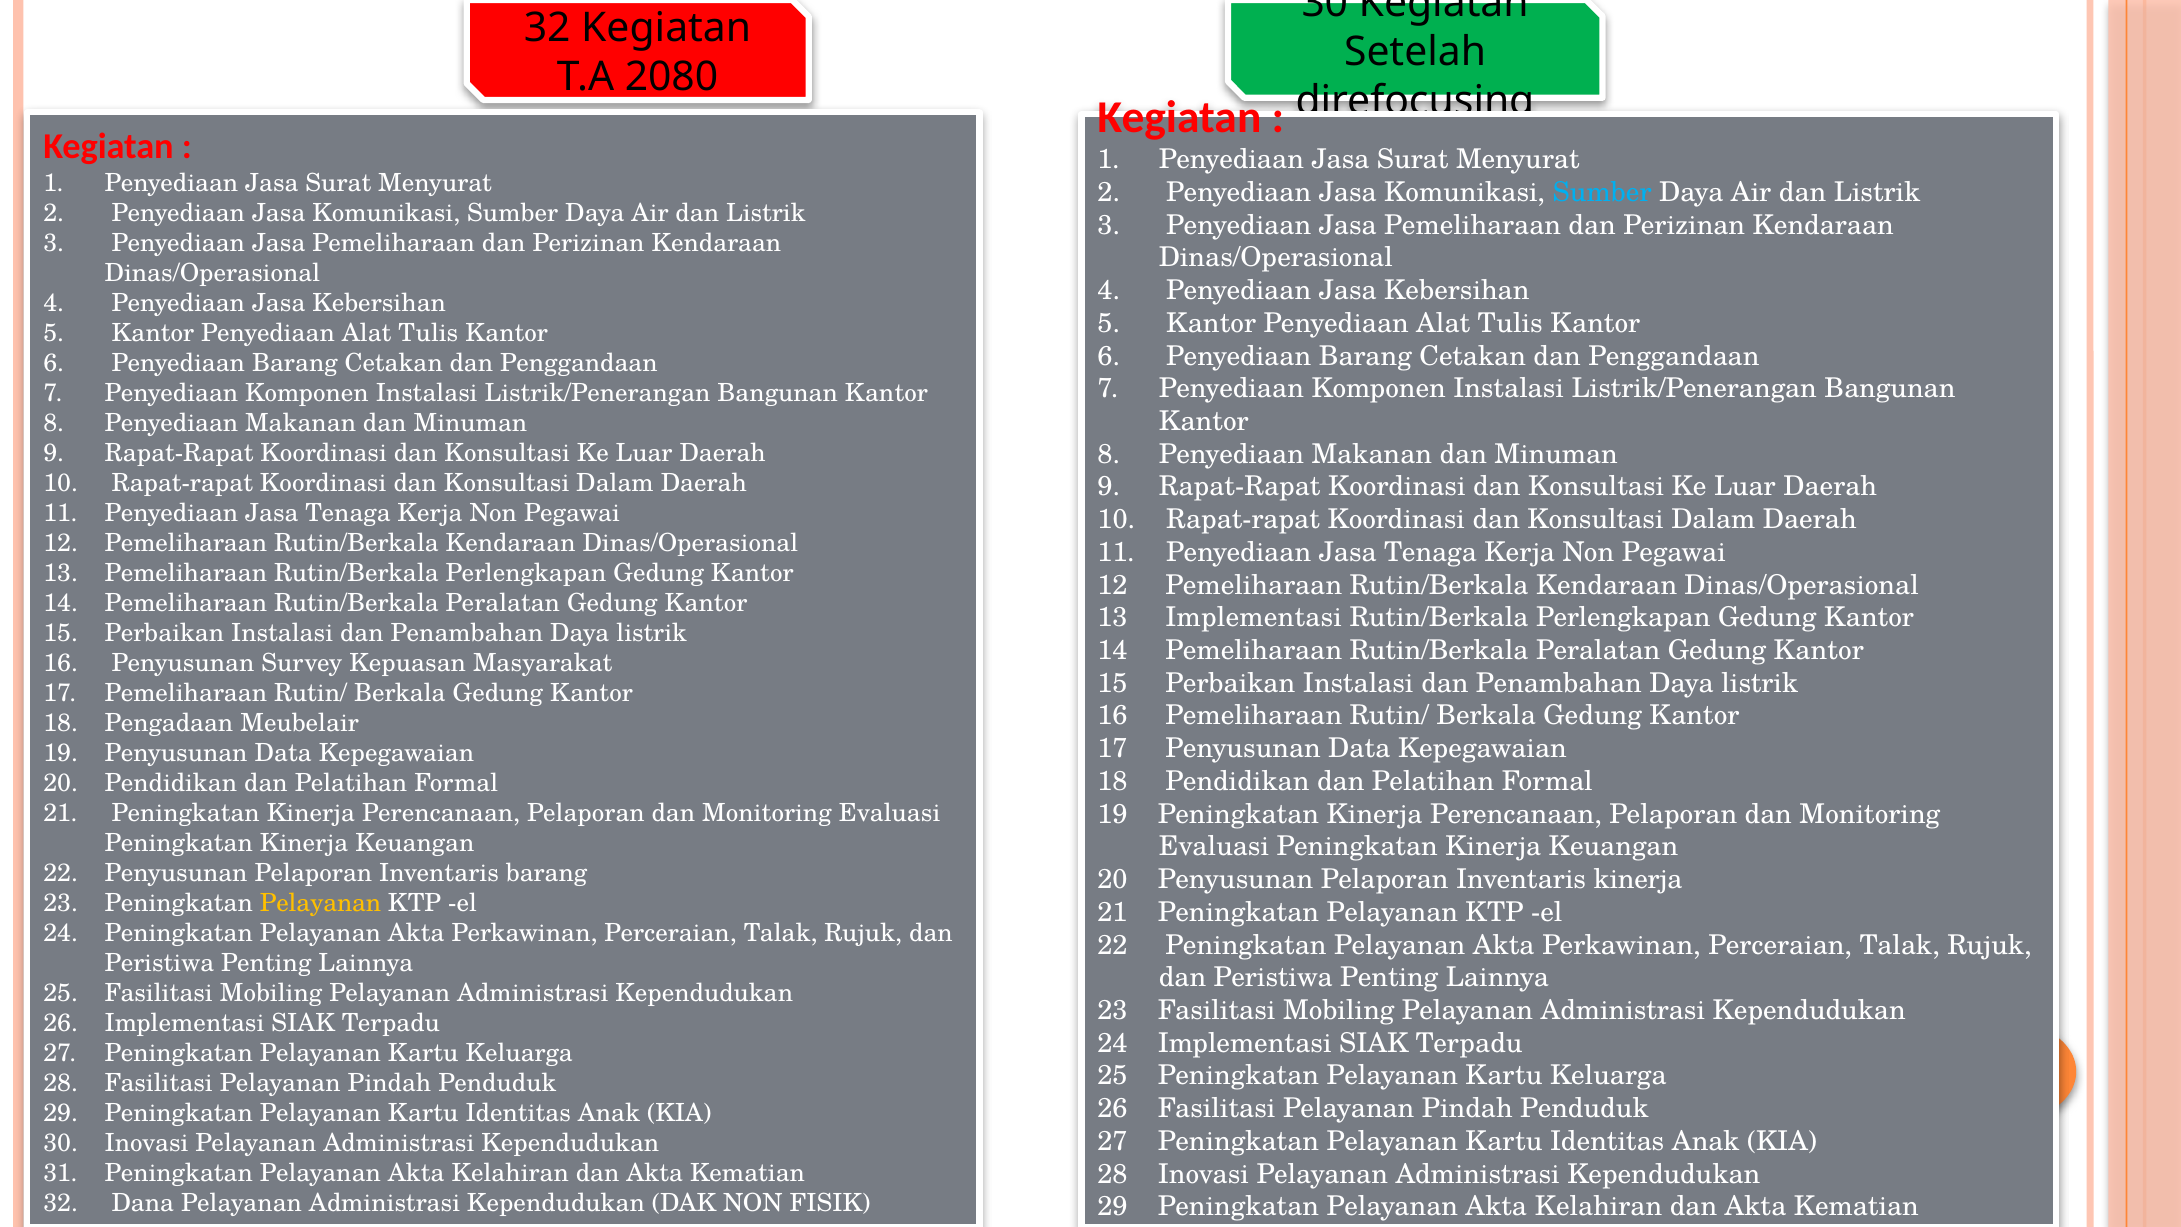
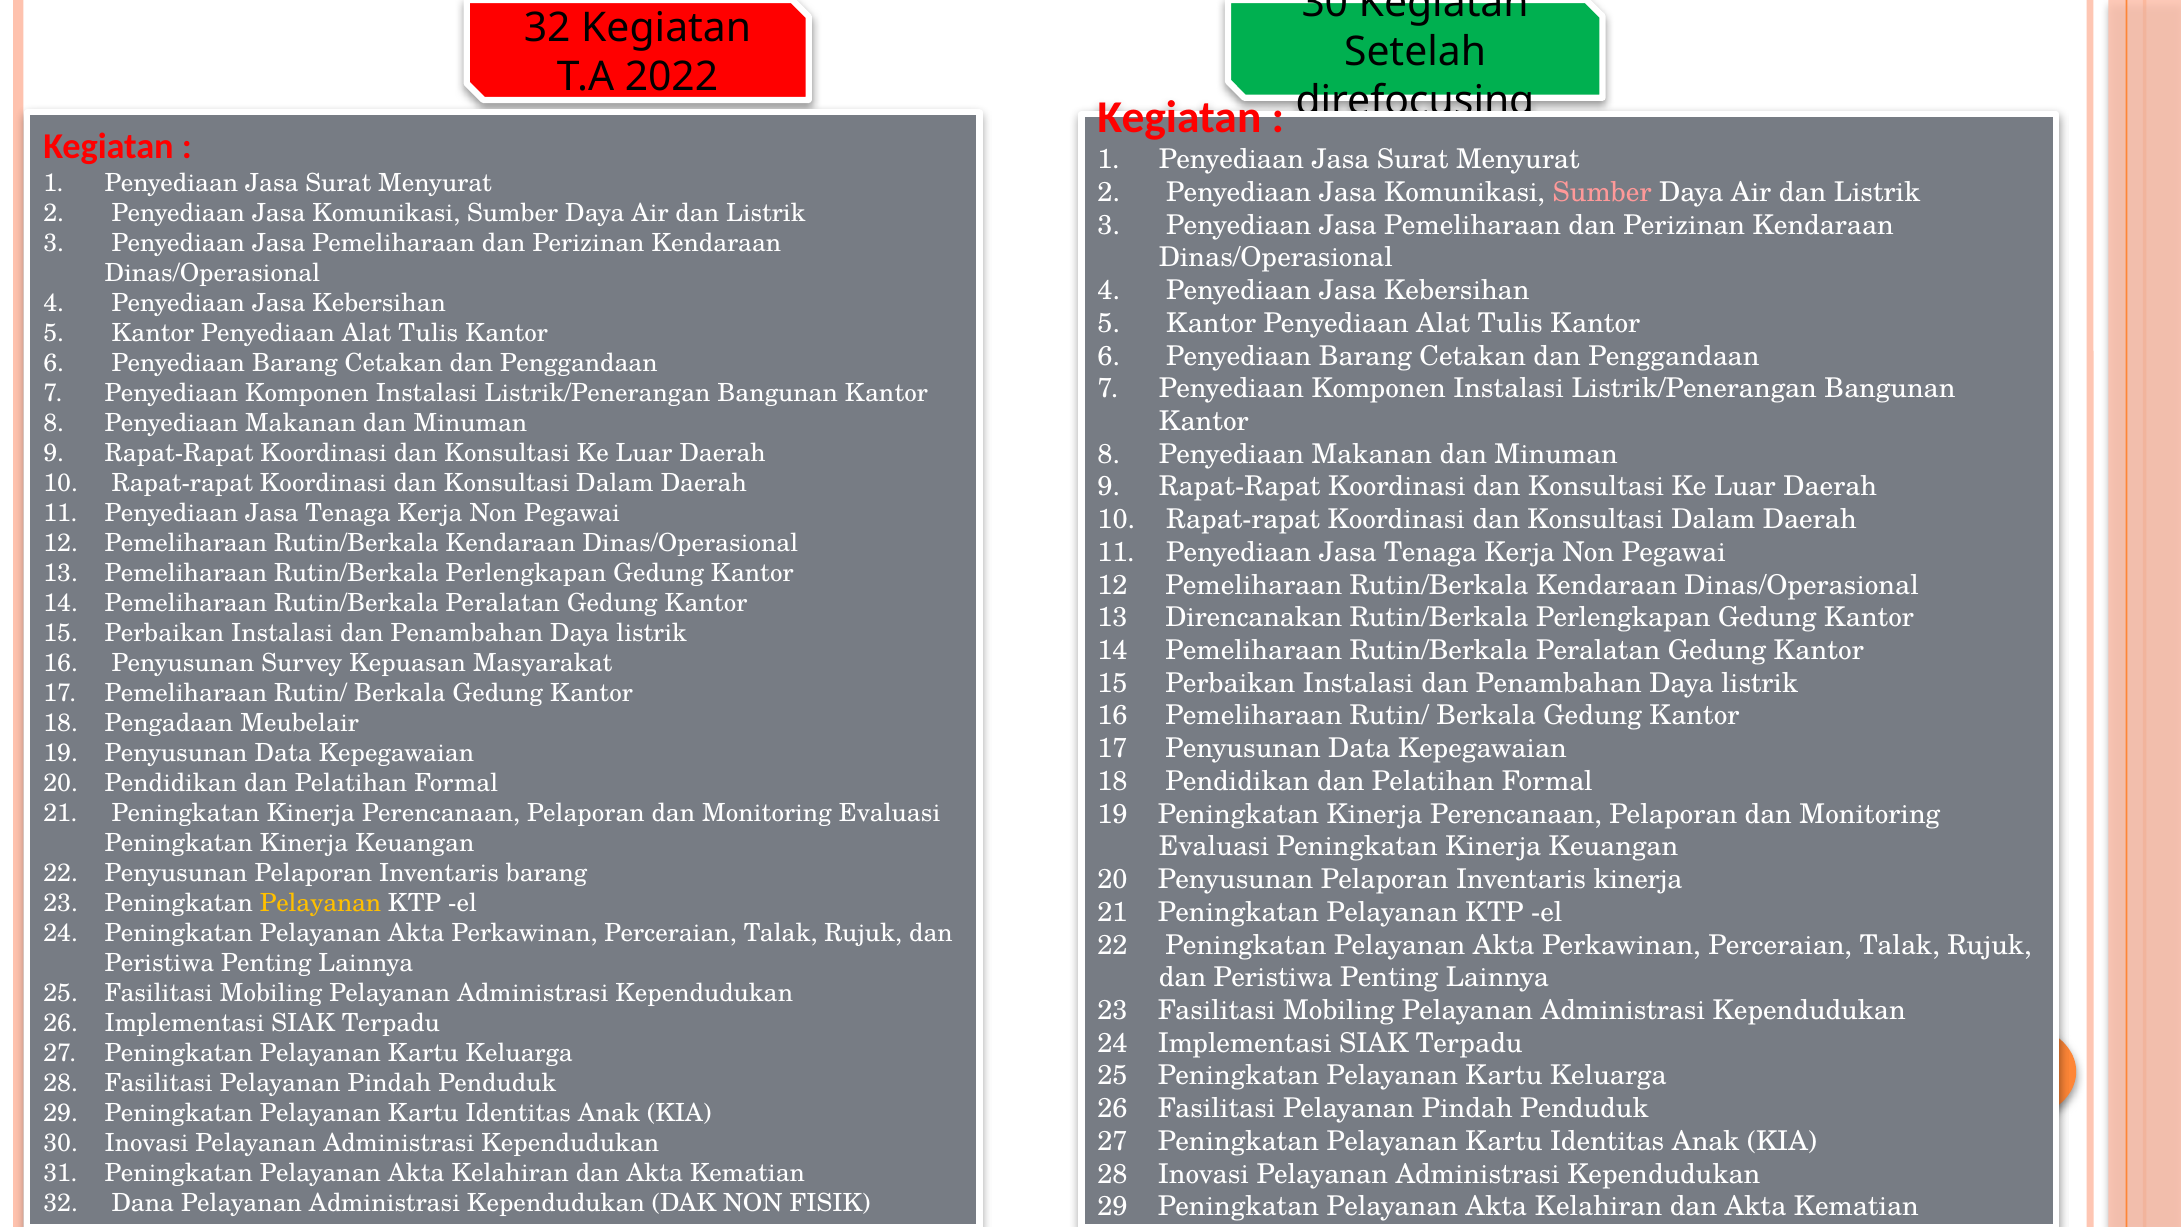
2080: 2080 -> 2022 (672, 77)
Sumber colour: light blue -> pink (1602, 192)
13 Implementasi: Implementasi -> Direncanakan (1254, 618)
